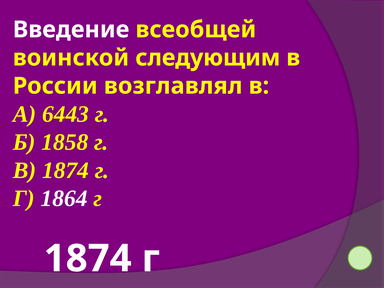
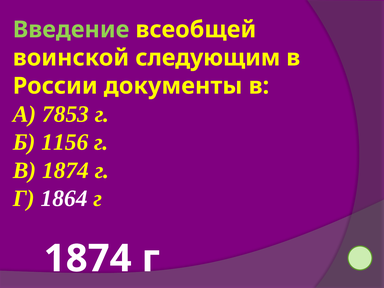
Введение colour: white -> light green (71, 30)
возглавлял: возглавлял -> документы (173, 86)
6443: 6443 -> 7853 (66, 114)
1858: 1858 -> 1156 (65, 142)
